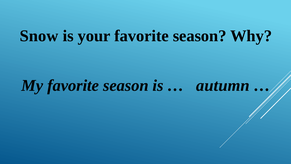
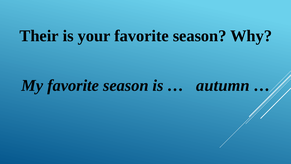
Snow: Snow -> Their (39, 36)
